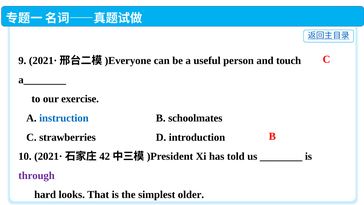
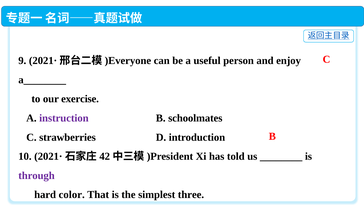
touch: touch -> enjoy (289, 61)
instruction colour: blue -> purple (64, 118)
looks: looks -> color (72, 194)
older: older -> three (191, 194)
